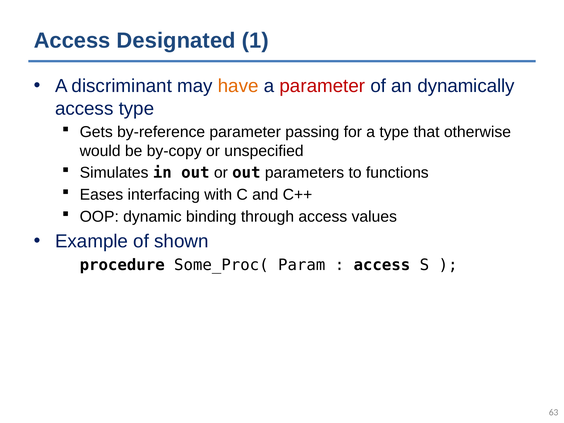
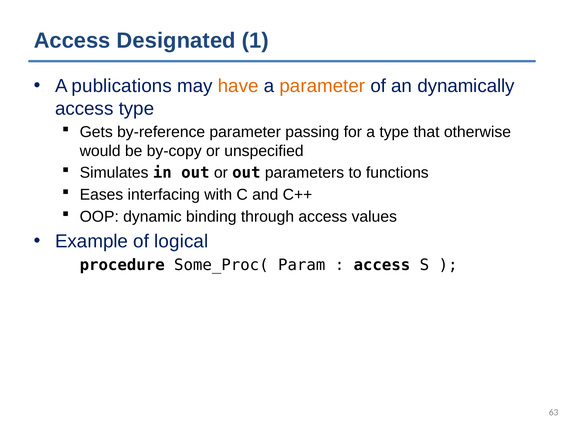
discriminant: discriminant -> publications (122, 86)
parameter colour: red -> orange (322, 86)
shown: shown -> logical (181, 241)
